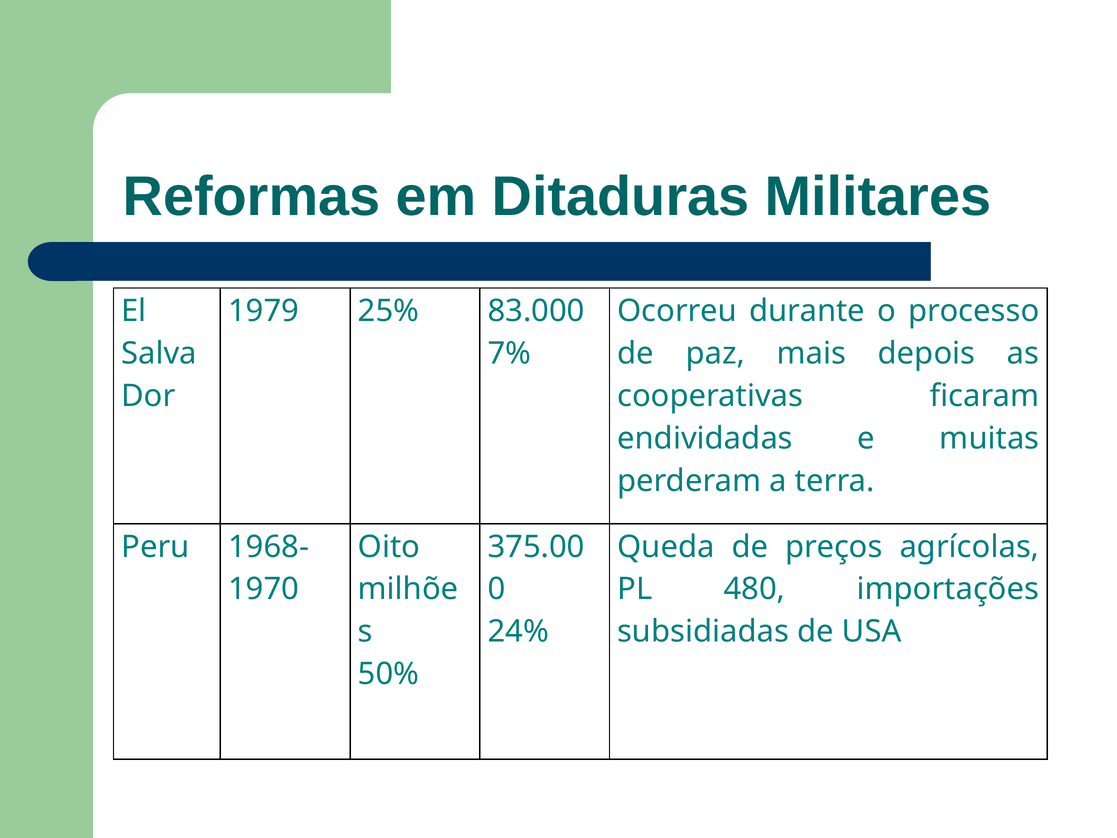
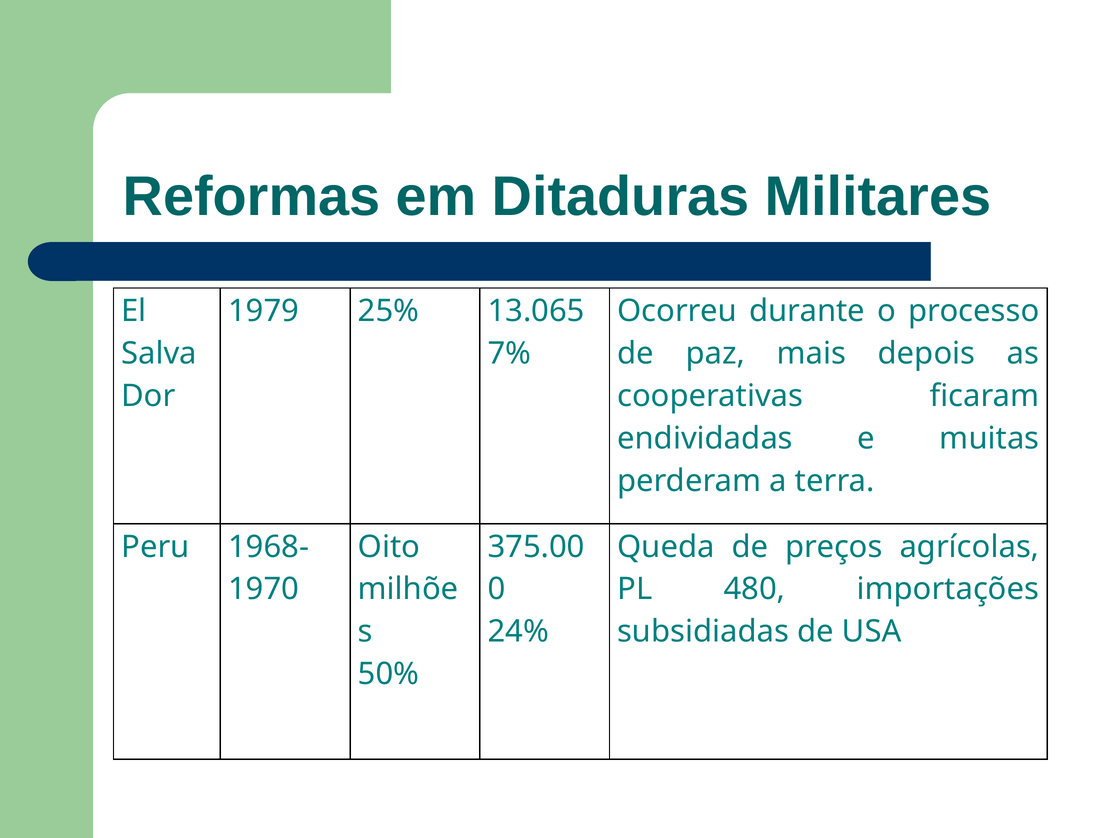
83.000: 83.000 -> 13.065 (536, 311)
